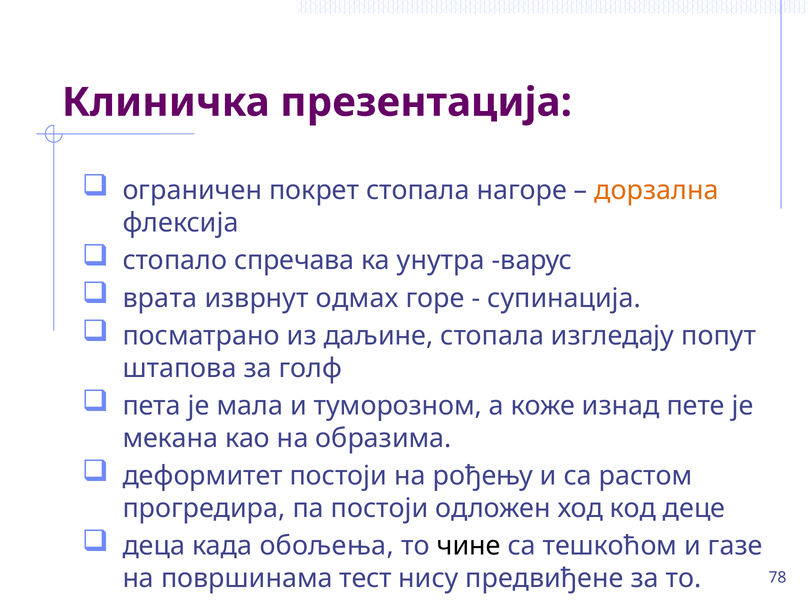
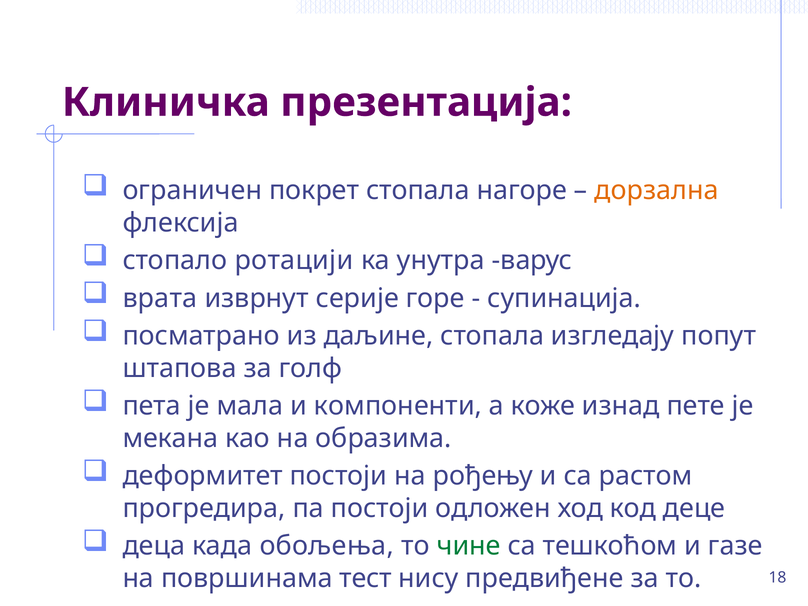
спречава: спречава -> ротацији (294, 260)
одмах: одмах -> серије (357, 298)
туморозном: туморозном -> компоненти (398, 406)
чине colour: black -> green (469, 546)
78: 78 -> 18 (778, 578)
